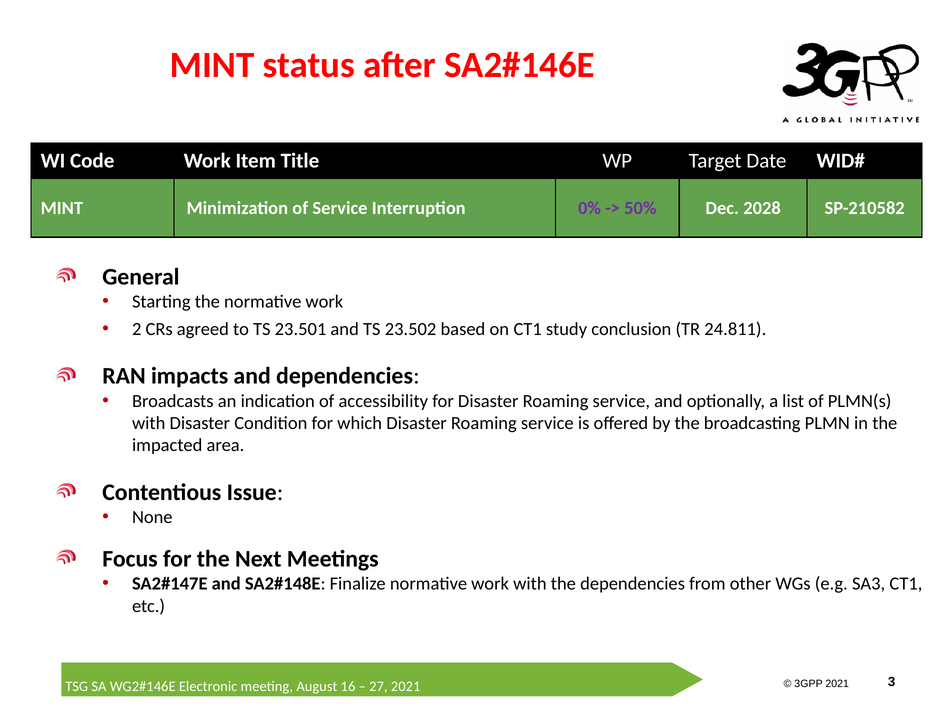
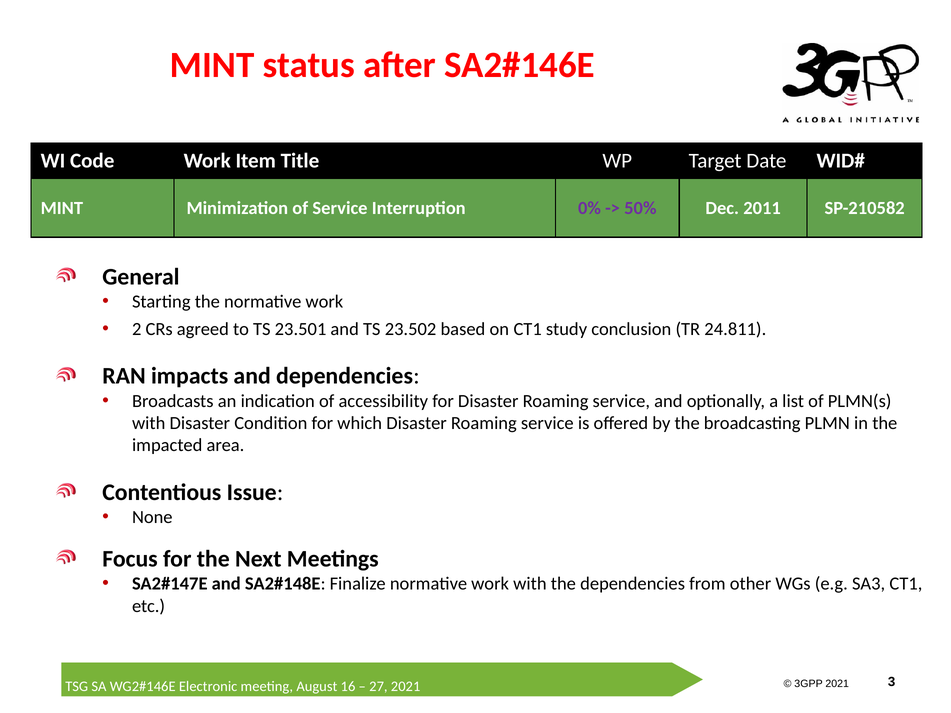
2028: 2028 -> 2011 (762, 208)
